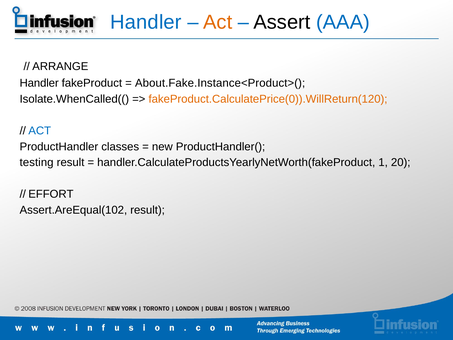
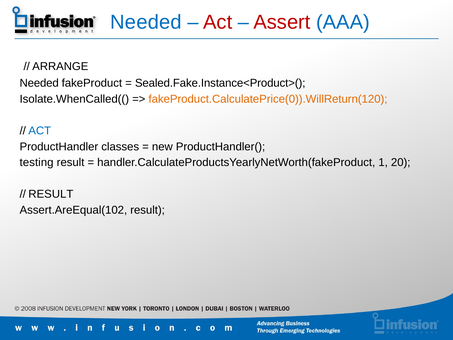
Handler: Handler -> Needed (146, 22)
Act colour: orange -> red (218, 22)
Assert colour: black -> red (282, 22)
Handler: Handler -> Needed (39, 83)
About.Fake.Instance<Product>(: About.Fake.Instance<Product>( -> Sealed.Fake.Instance<Product>( (220, 83)
EFFORT: EFFORT -> RESULT (51, 194)
